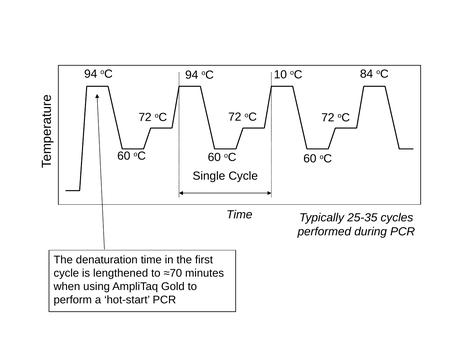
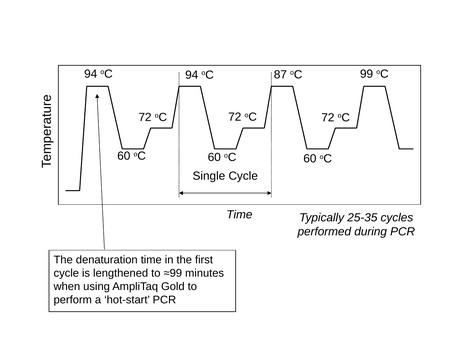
10: 10 -> 87 (280, 75)
84: 84 -> 99 (367, 74)
≈70: ≈70 -> ≈99 (173, 274)
